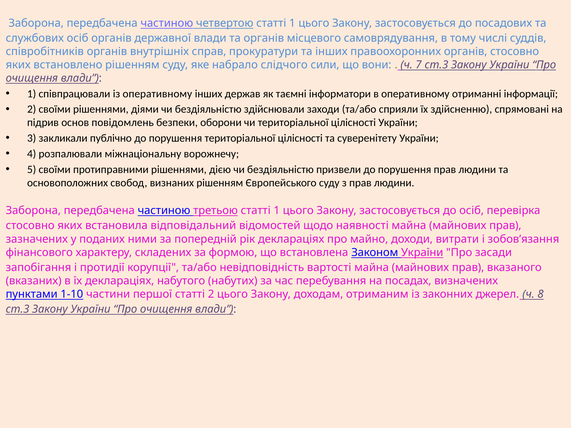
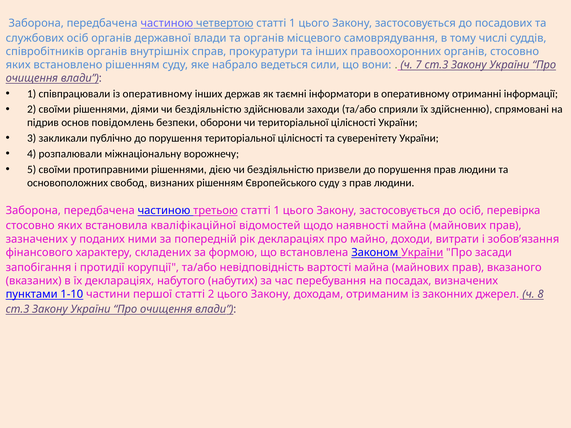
слідчого: слідчого -> ведеться (284, 65)
відповідальний: відповідальний -> кваліфікаційної (193, 226)
